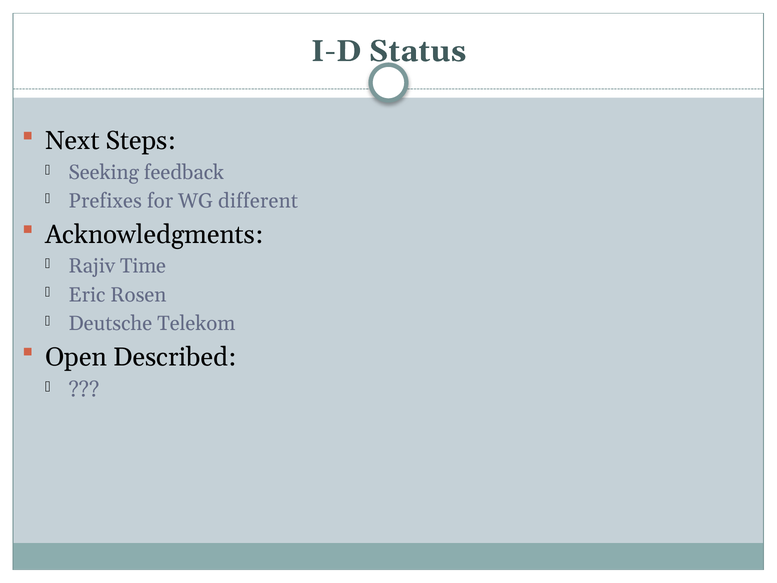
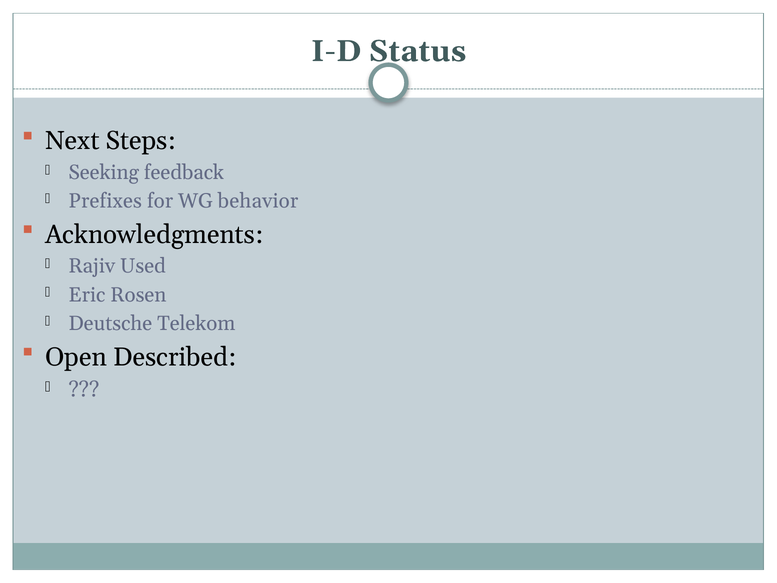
different: different -> behavior (258, 201)
Time: Time -> Used (143, 266)
